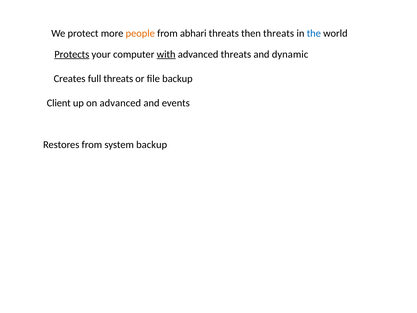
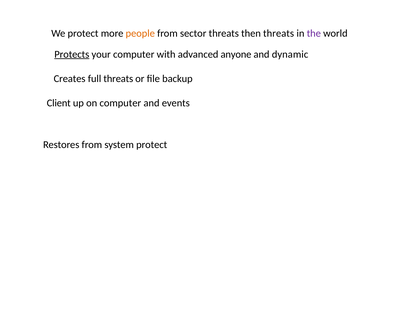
abhari: abhari -> sector (193, 33)
the colour: blue -> purple (314, 33)
with underline: present -> none (166, 54)
advanced threats: threats -> anyone (236, 54)
on advanced: advanced -> computer (120, 103)
system backup: backup -> protect (152, 145)
